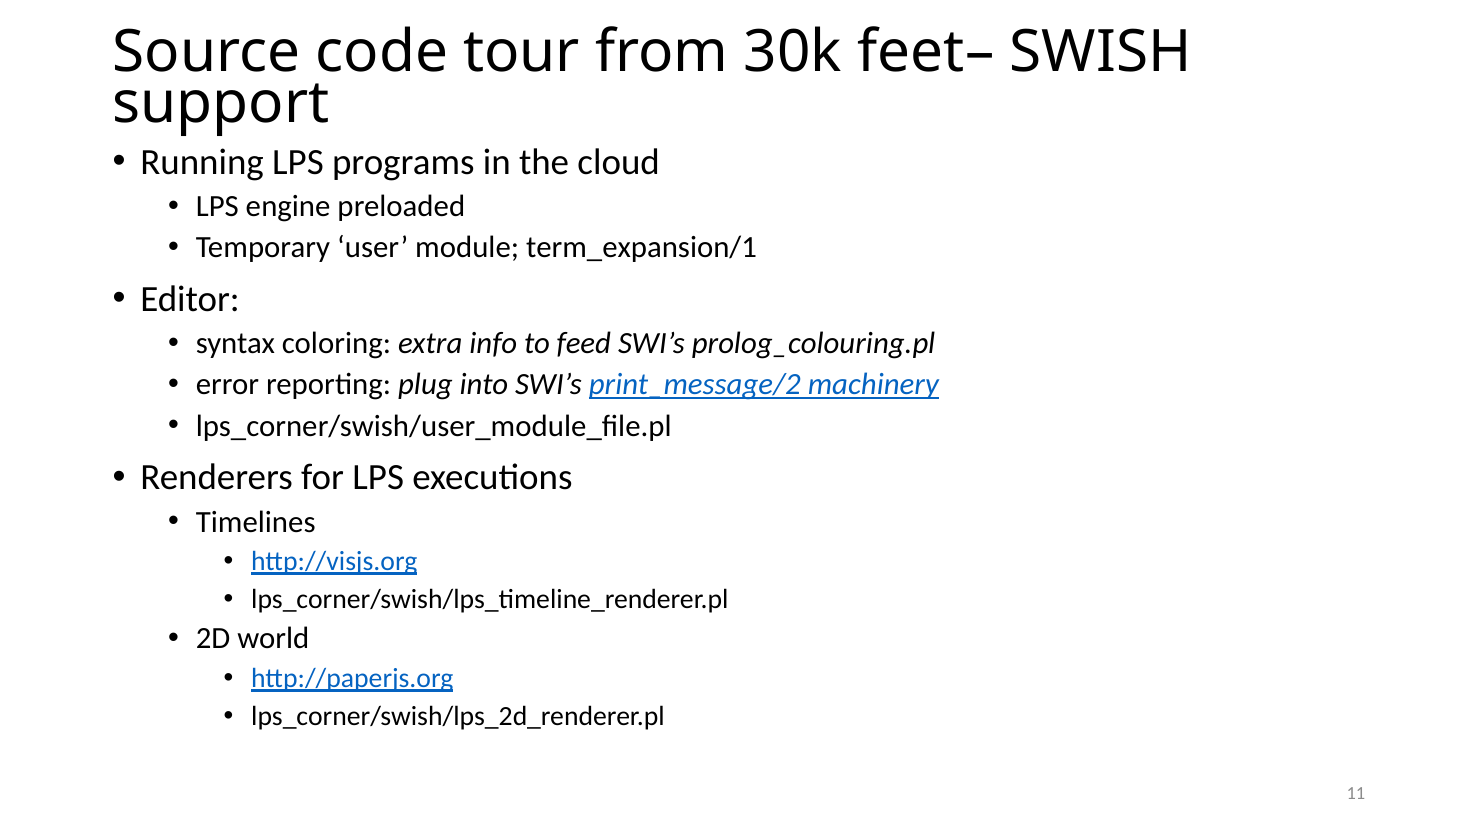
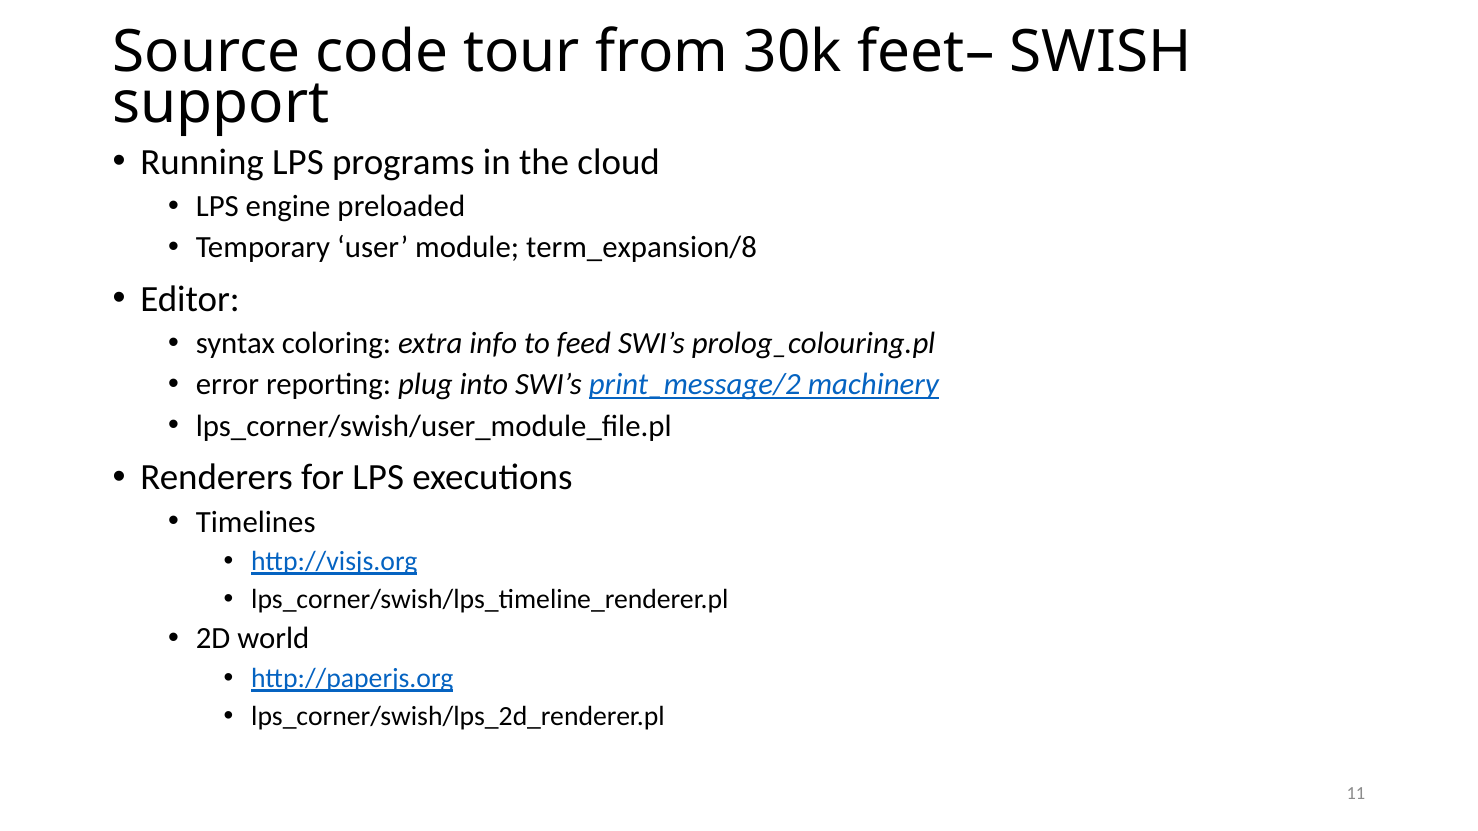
term_expansion/1: term_expansion/1 -> term_expansion/8 (642, 247)
